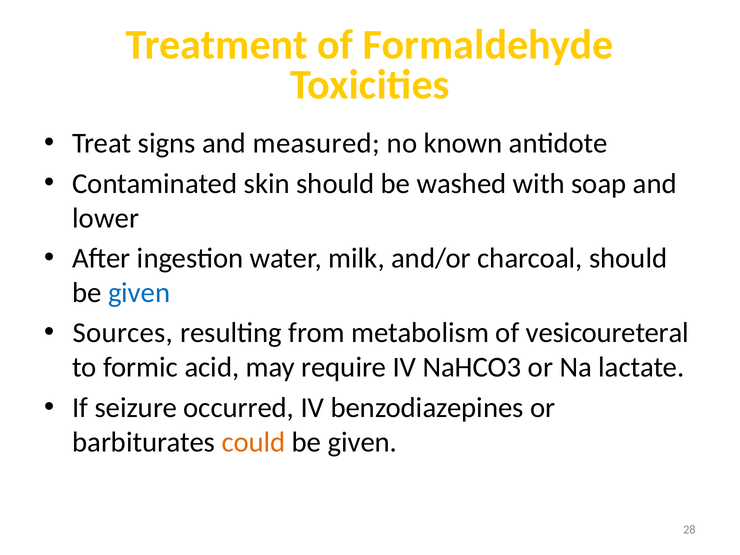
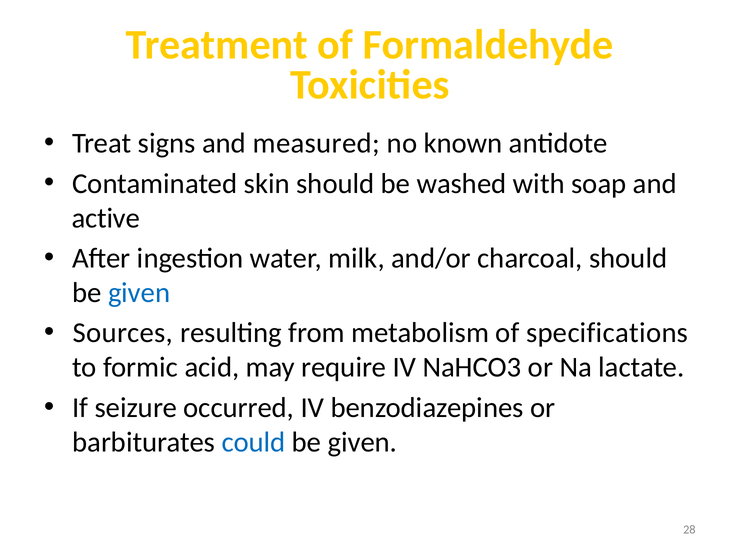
lower: lower -> active (106, 218)
vesicoureteral: vesicoureteral -> specifications (607, 333)
could colour: orange -> blue (254, 442)
